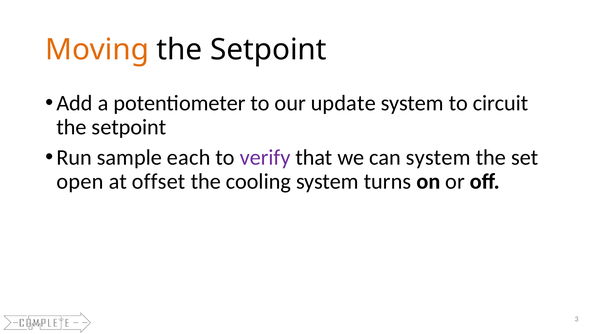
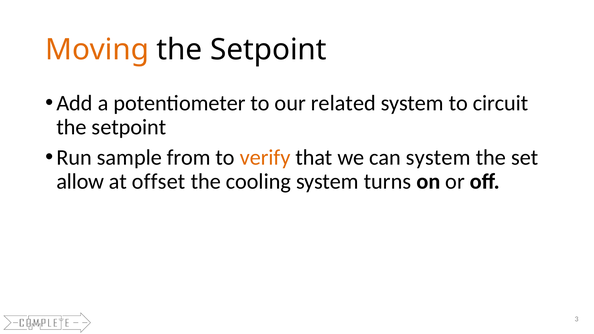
update: update -> related (343, 103)
each: each -> from (189, 157)
verify colour: purple -> orange (265, 157)
open: open -> allow (80, 181)
